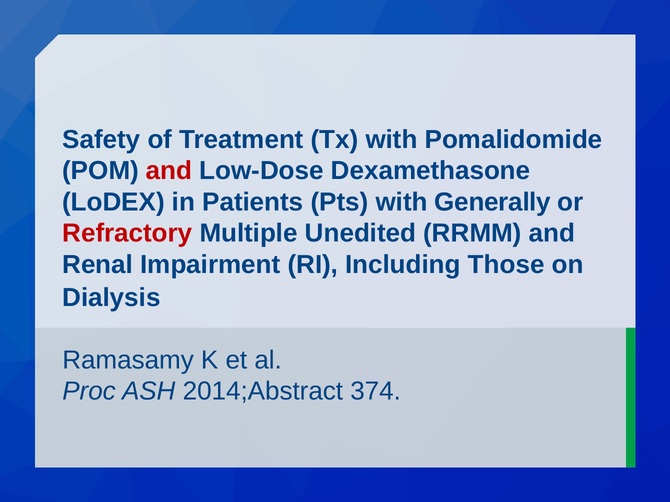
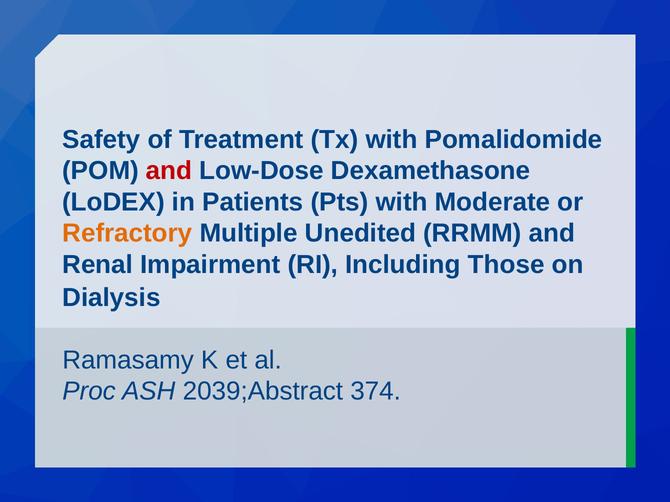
Generally: Generally -> Moderate (493, 202)
Refractory colour: red -> orange (127, 234)
2014;Abstract: 2014;Abstract -> 2039;Abstract (263, 392)
